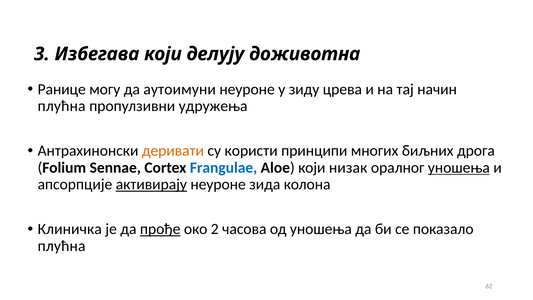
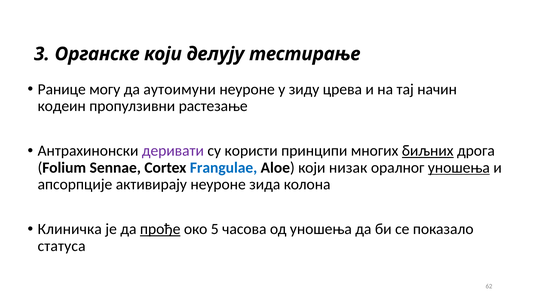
Избегава: Избегава -> Органске (97, 54)
доживотна: доживотна -> тестирање (305, 54)
плућна: плућна -> кодеин (62, 106)
удружења: удружења -> растезање (213, 106)
деривати colour: orange -> purple (173, 151)
биљних underline: none -> present (428, 151)
активирају underline: present -> none (151, 184)
2: 2 -> 5 (215, 229)
плућна: плућна -> статуса (62, 246)
